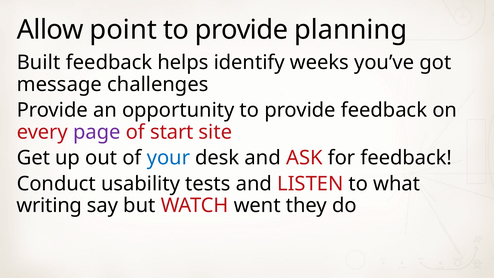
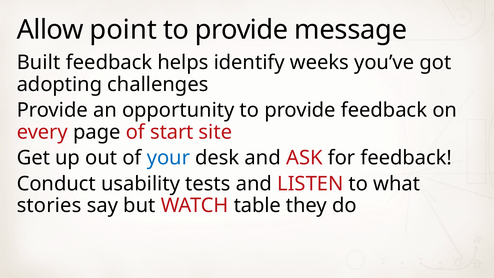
planning: planning -> message (351, 30)
message: message -> adopting (59, 84)
page colour: purple -> black (97, 132)
writing: writing -> stories (49, 205)
went: went -> table (257, 205)
